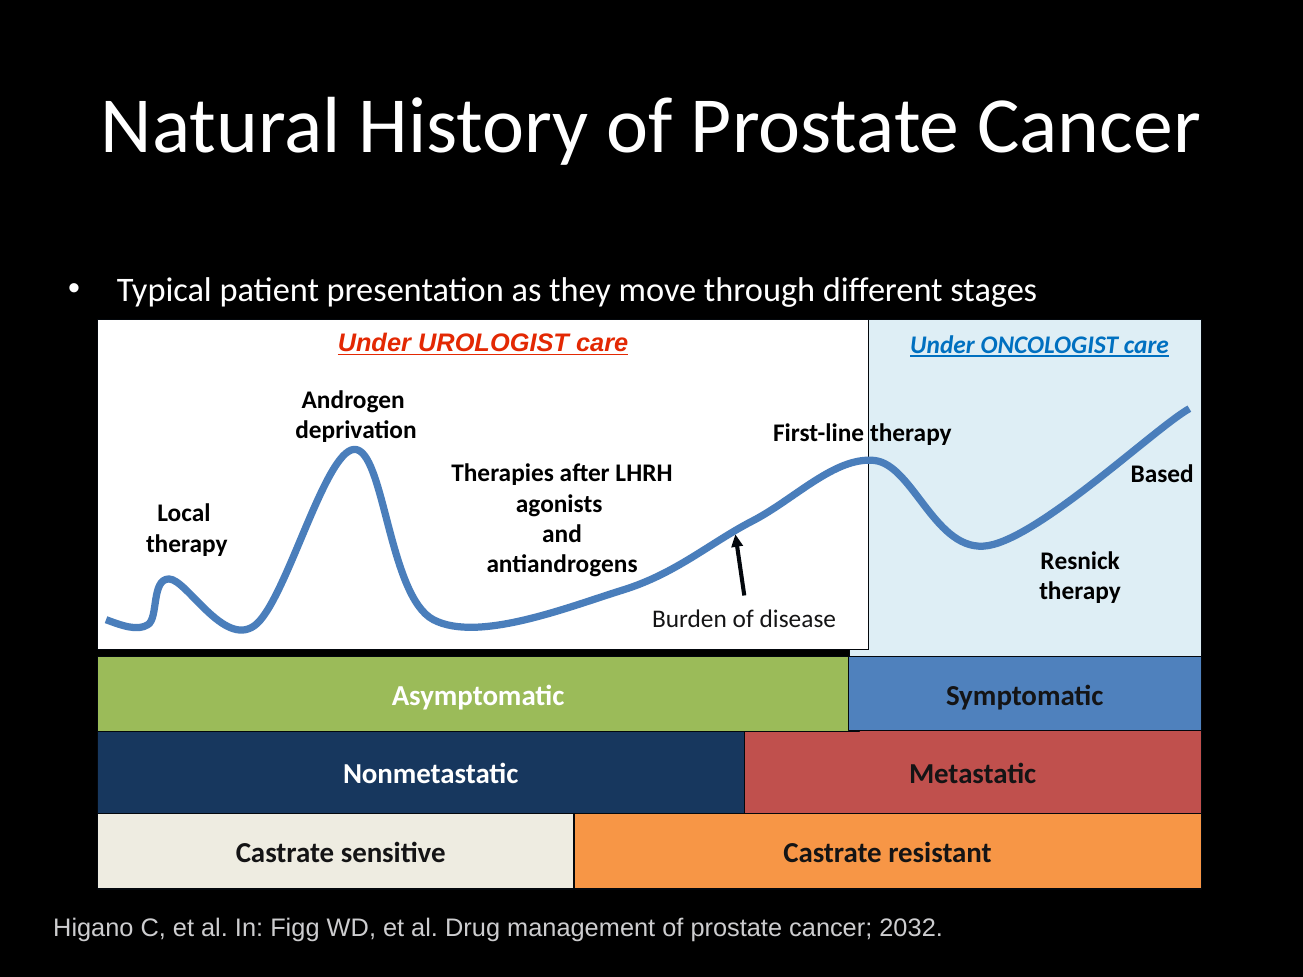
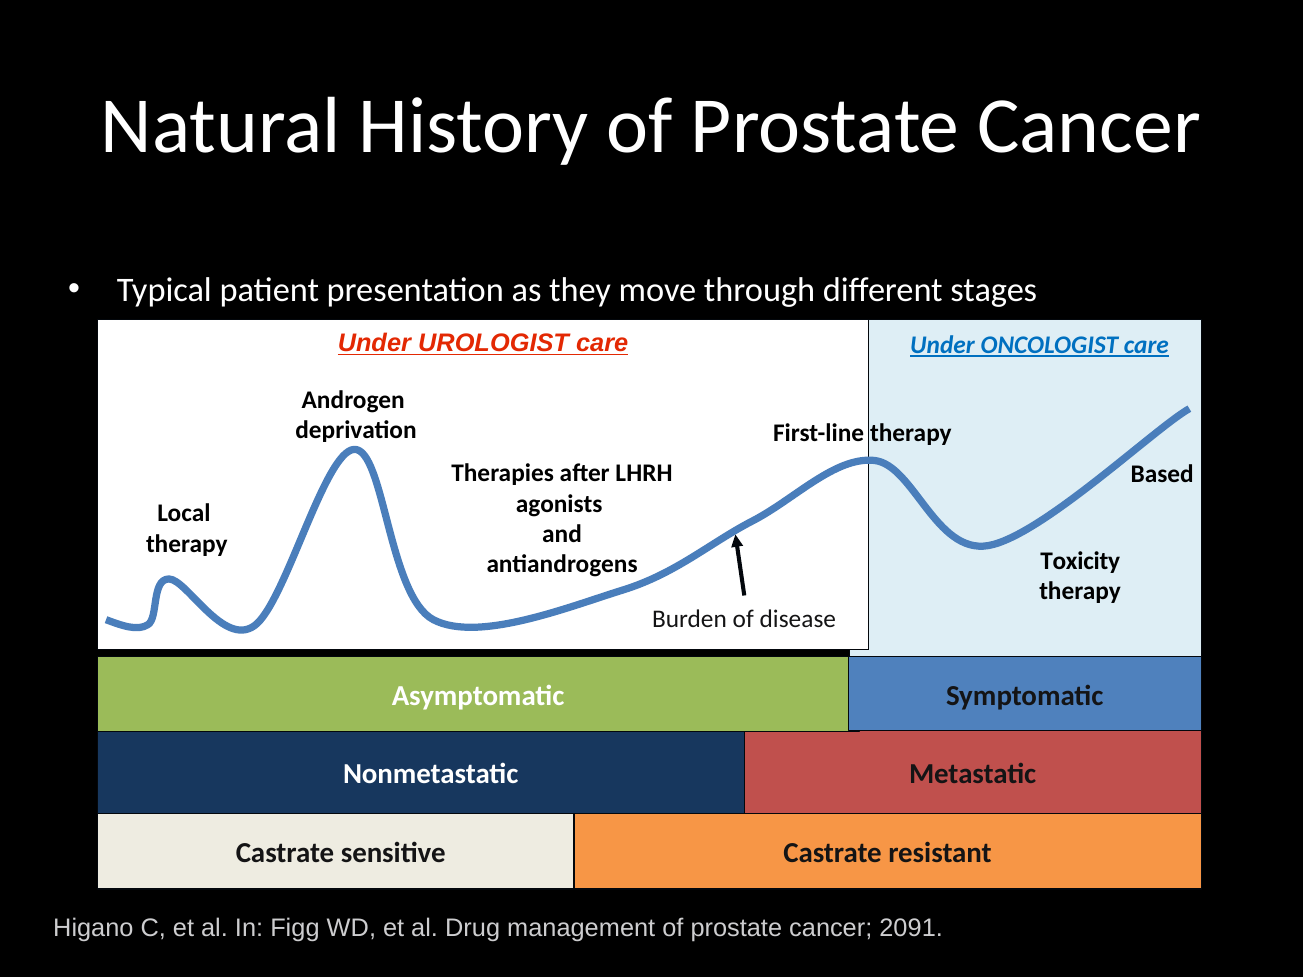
Resnick: Resnick -> Toxicity (1080, 561)
2032: 2032 -> 2091 (911, 929)
